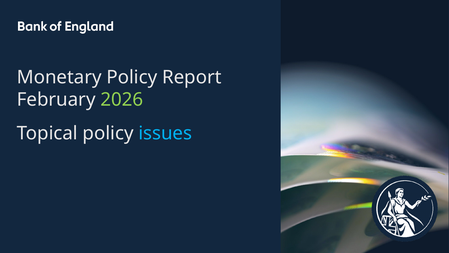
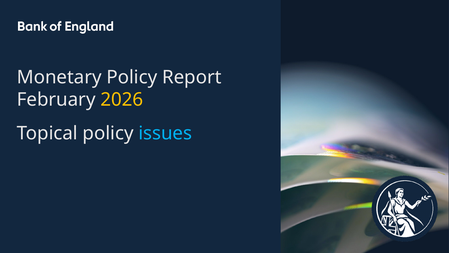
2026 colour: light green -> yellow (122, 100)
